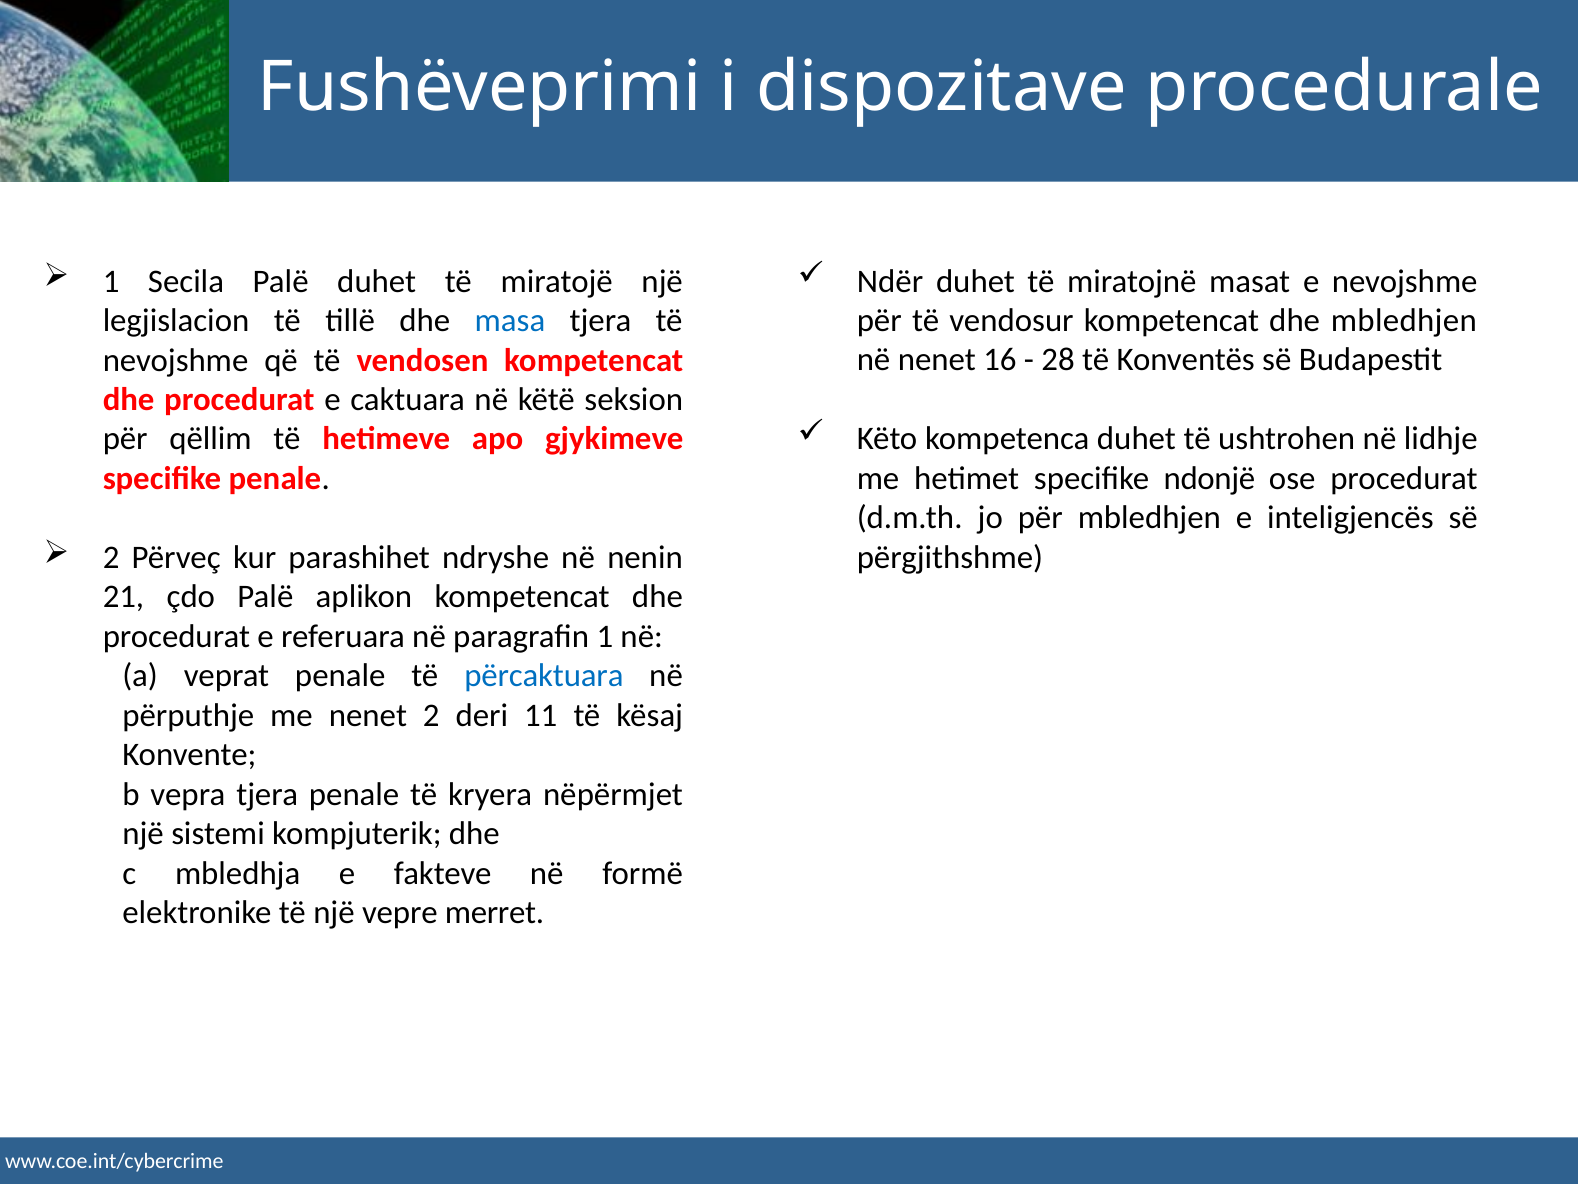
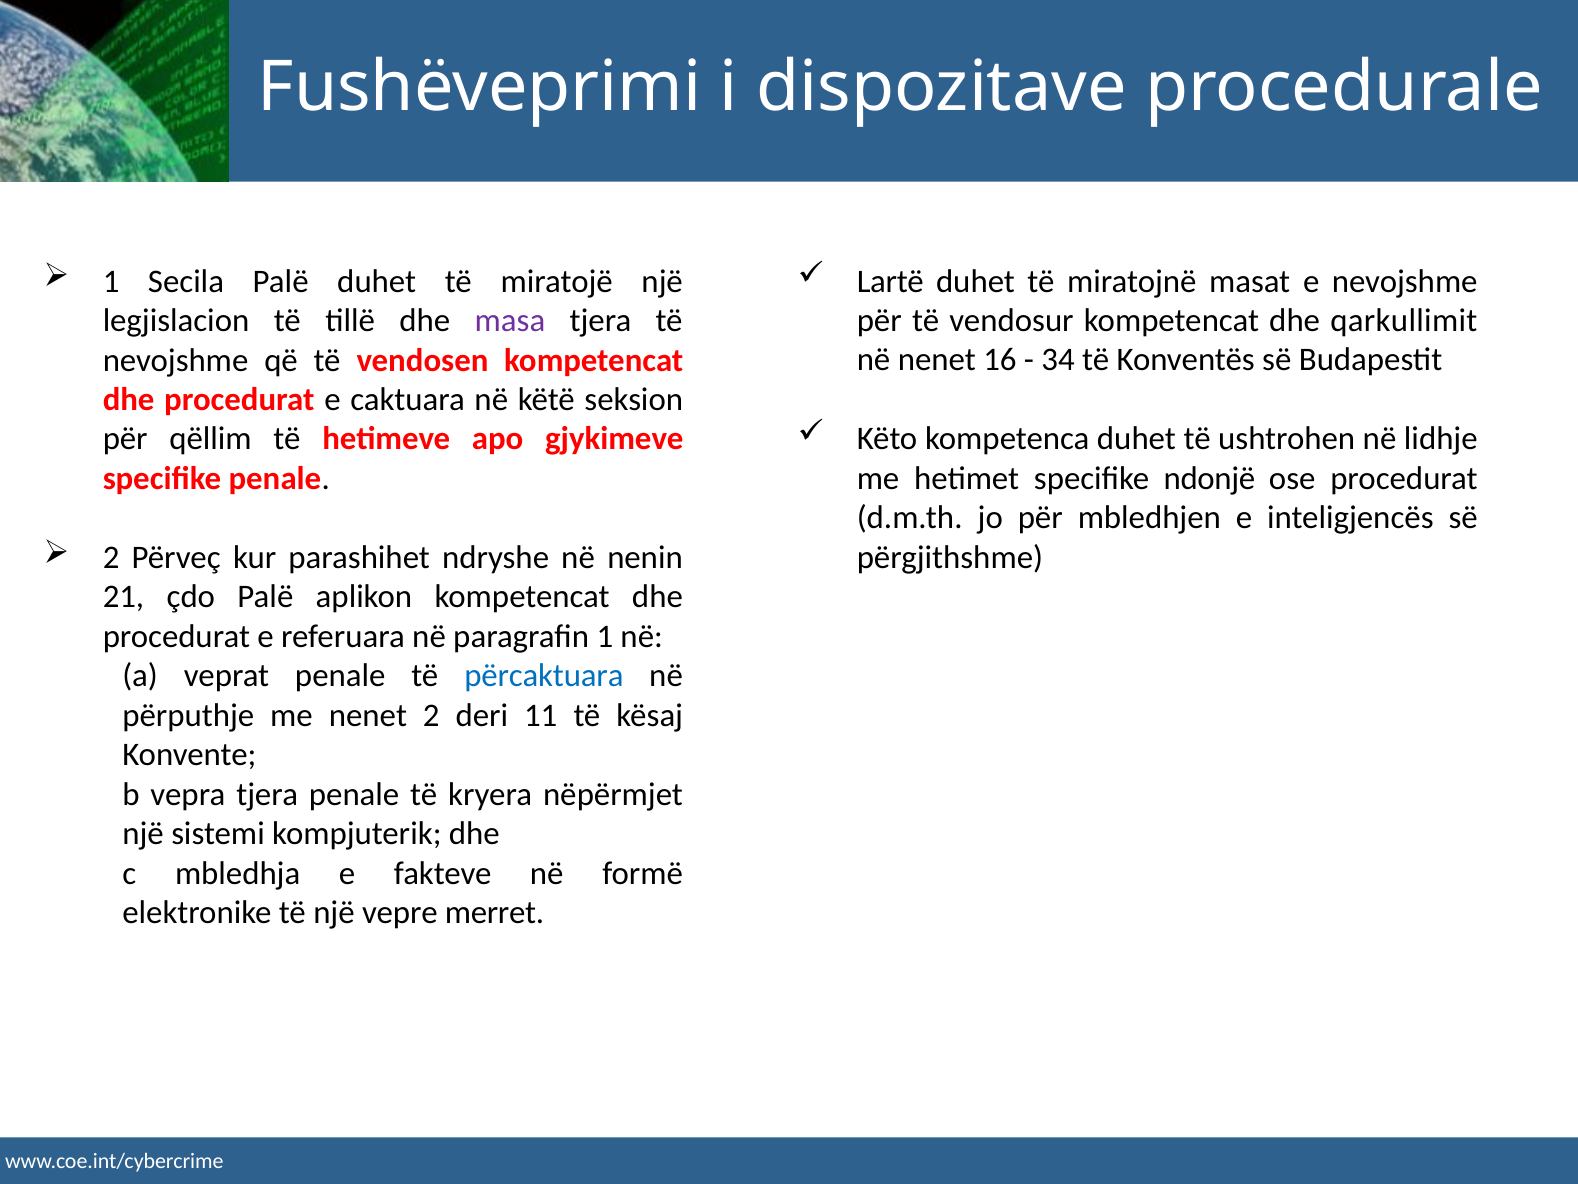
Ndër: Ndër -> Lartë (890, 281)
dhe mbledhjen: mbledhjen -> qarkullimit (1404, 321)
masa colour: blue -> purple (510, 321)
28: 28 -> 34 (1058, 360)
